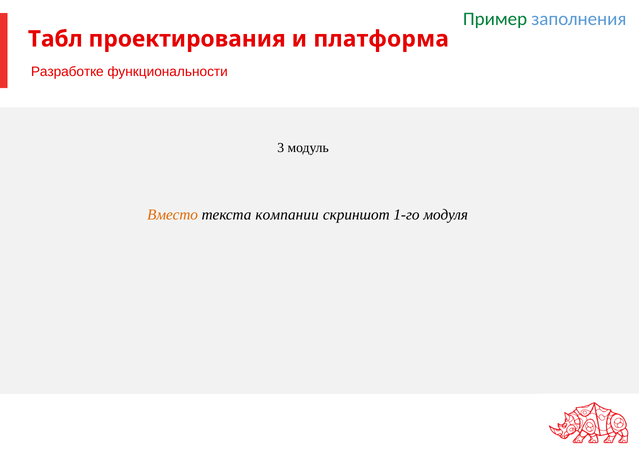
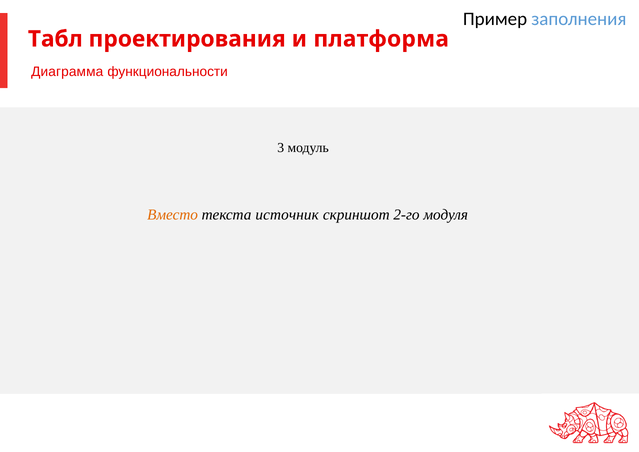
Пример colour: green -> black (495, 19)
Разработке: Разработке -> Диаграмма (67, 72)
компании: компании -> источник (287, 215)
1-го: 1-го -> 2-го (406, 215)
